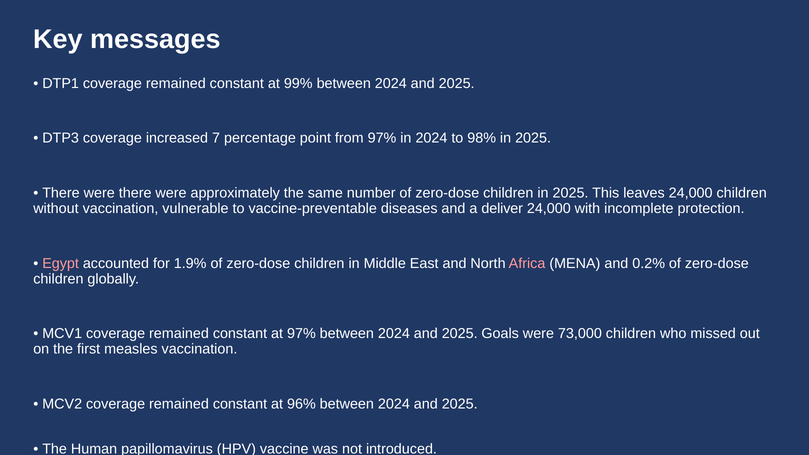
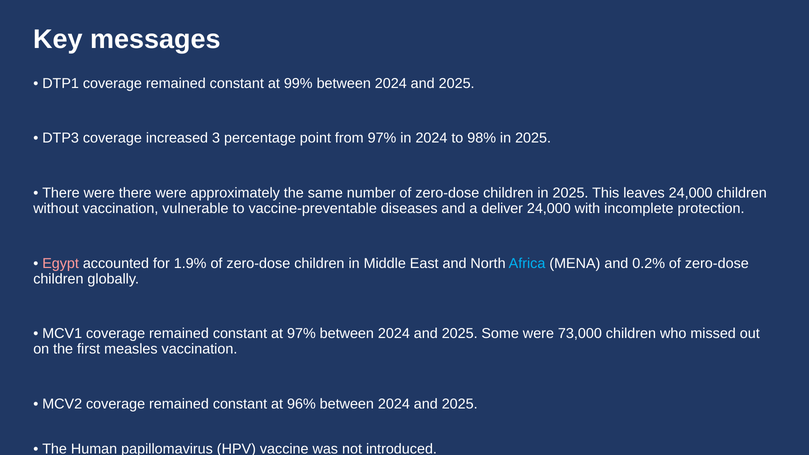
7: 7 -> 3 (216, 138)
Africa colour: pink -> light blue (527, 263)
Goals: Goals -> Some (500, 334)
